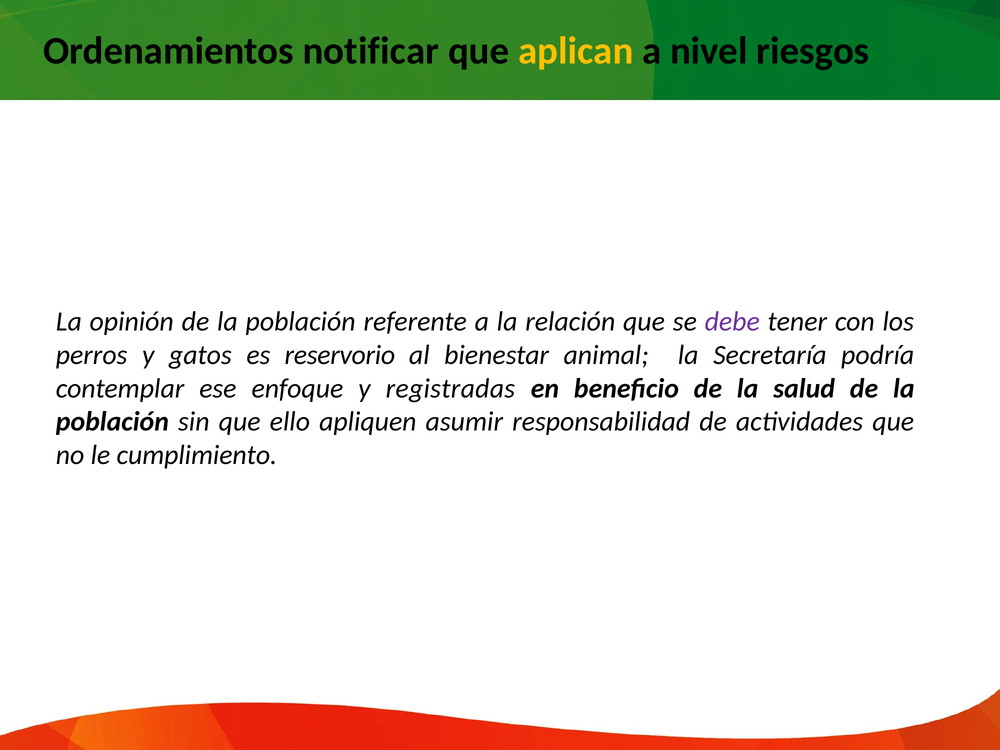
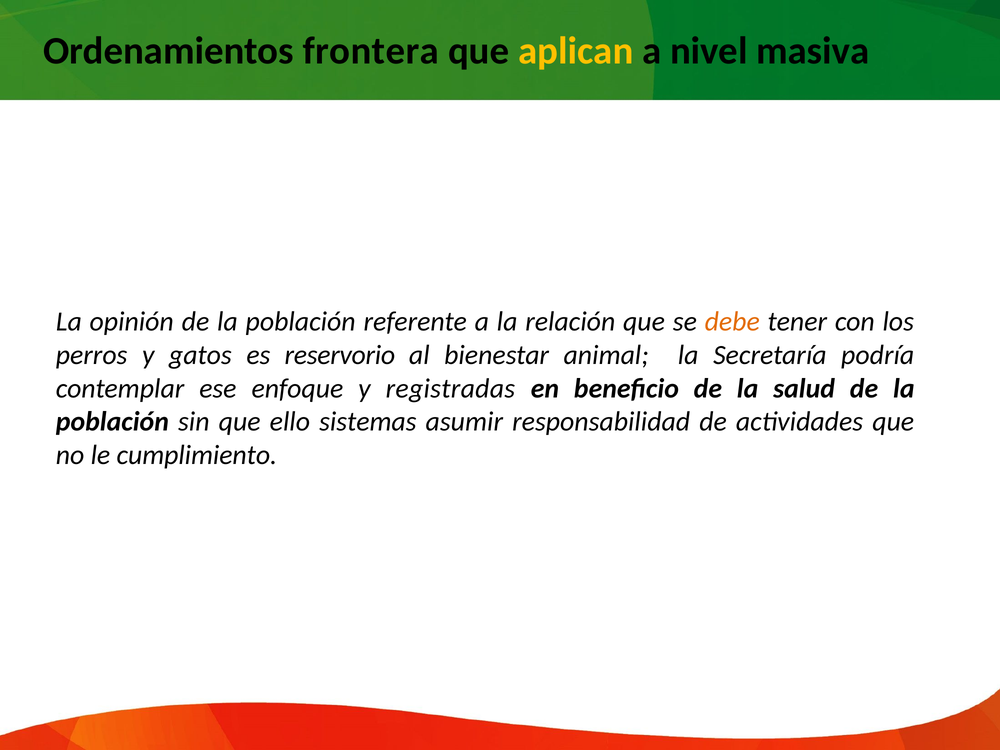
notificar: notificar -> frontera (371, 51)
riesgos: riesgos -> masiva (813, 51)
debe colour: purple -> orange (732, 322)
apliquen: apliquen -> sistemas (368, 422)
